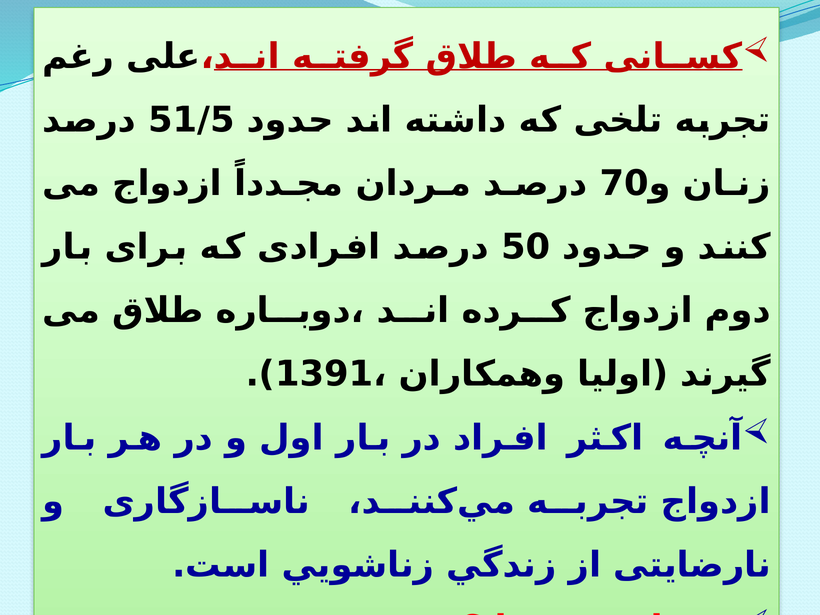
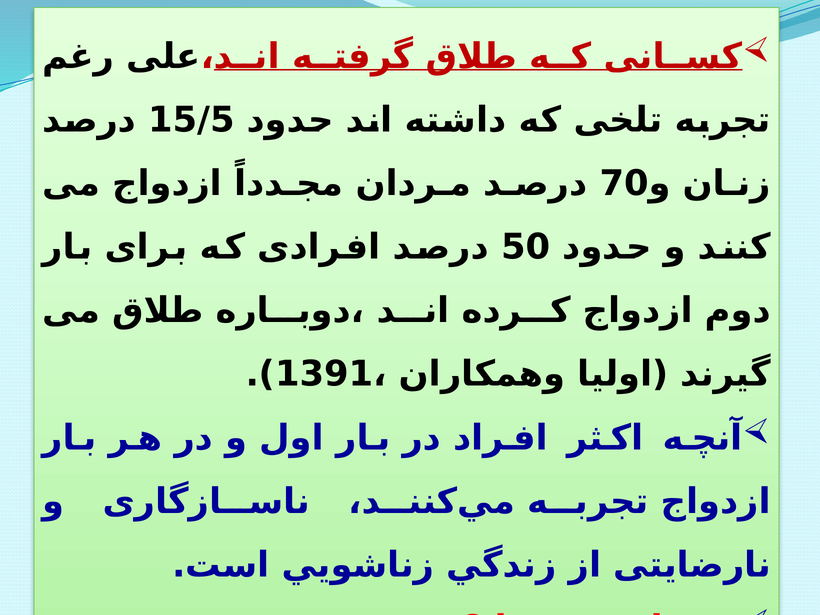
51/5: 51/5 -> 15/5 (192, 120)
